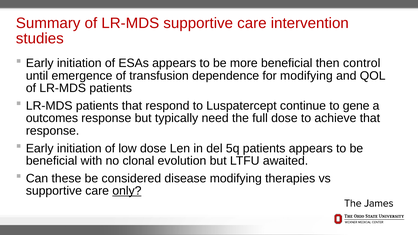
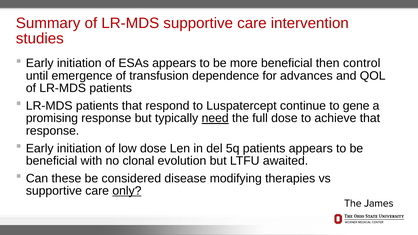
for modifying: modifying -> advances (306, 76)
outcomes: outcomes -> promising (52, 118)
need underline: none -> present (215, 118)
